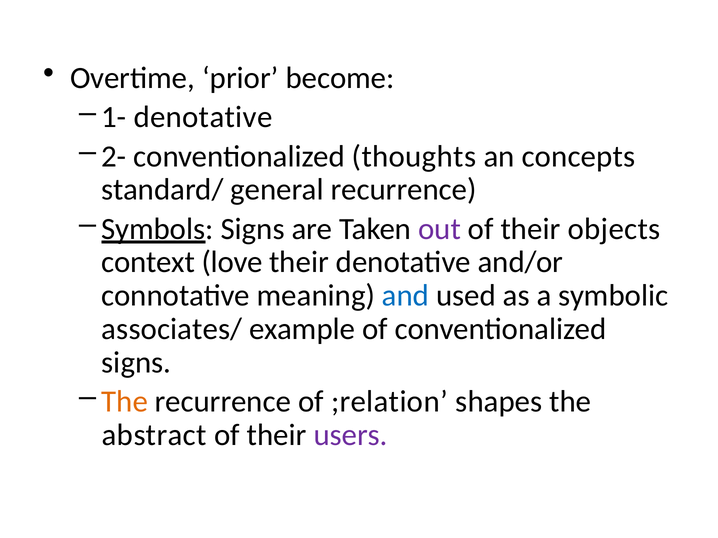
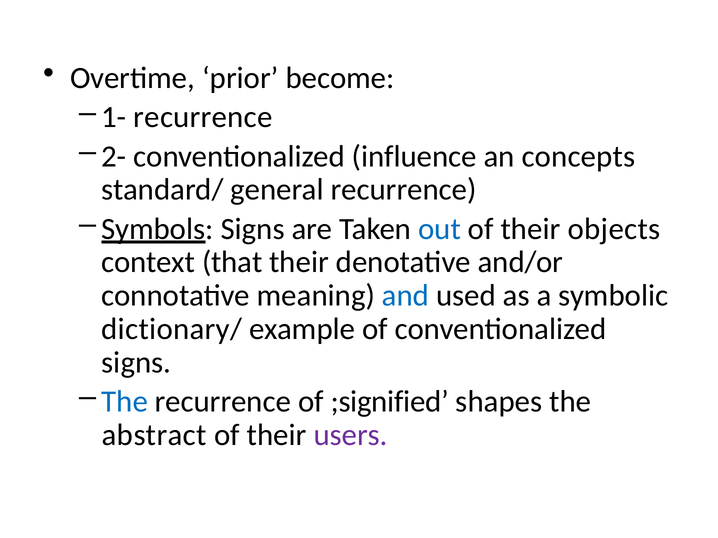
1- denotative: denotative -> recurrence (203, 117)
thoughts: thoughts -> influence (414, 156)
out colour: purple -> blue (440, 229)
love: love -> that (232, 262)
associates/: associates/ -> dictionary/ (172, 329)
The colour: orange -> blue (125, 402)
;relation: ;relation -> ;signified (390, 402)
